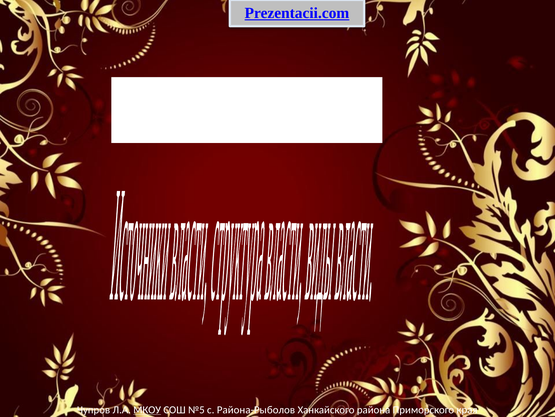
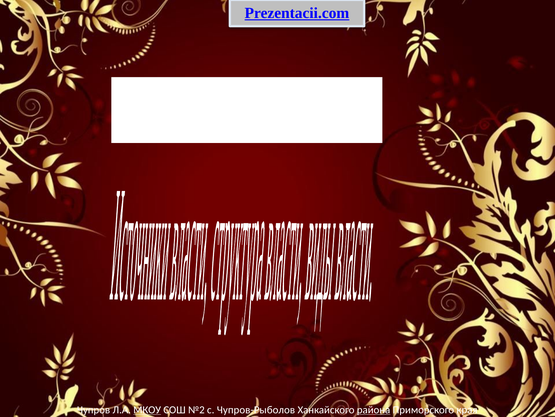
№5: №5 -> №2 (196, 409)
Района-Рыболов: Района-Рыболов -> Чупров-Рыболов (256, 409)
района underline: none -> present (374, 409)
